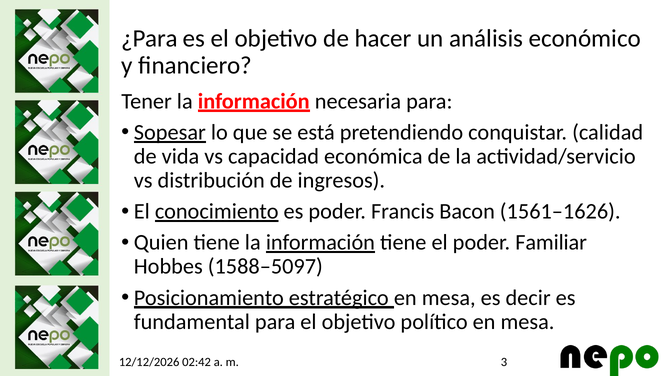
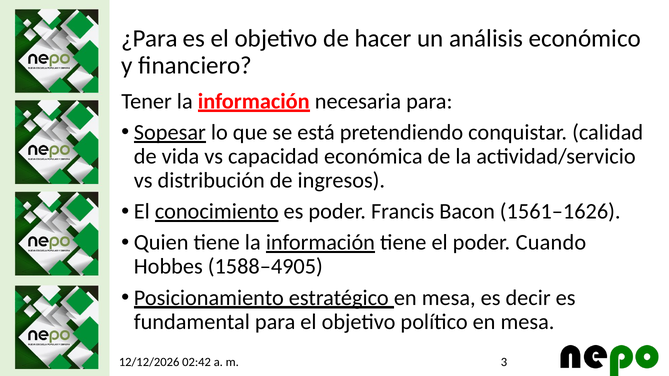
Familiar: Familiar -> Cuando (551, 243)
1588–5097: 1588–5097 -> 1588–4905 (265, 267)
